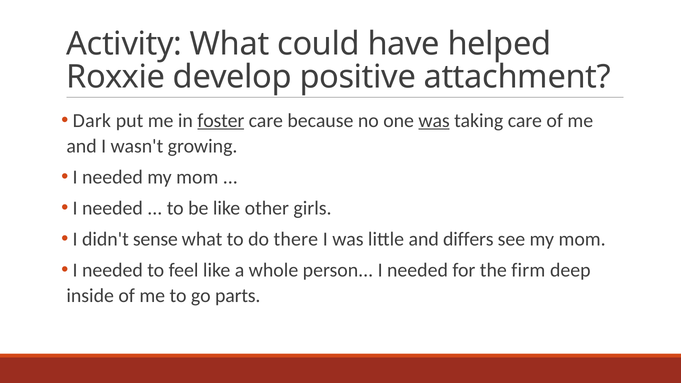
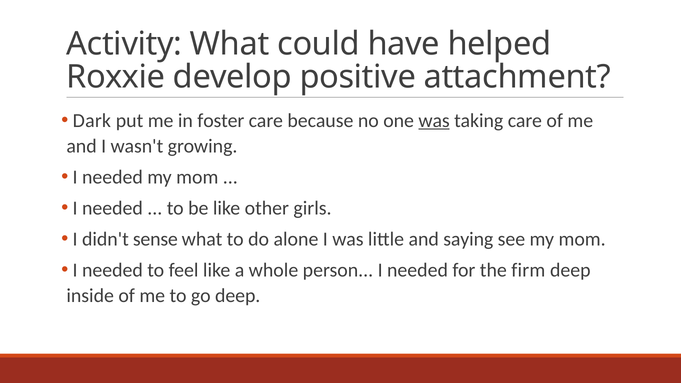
foster underline: present -> none (221, 121)
there: there -> alone (296, 239)
differs: differs -> saying (468, 239)
go parts: parts -> deep (238, 296)
